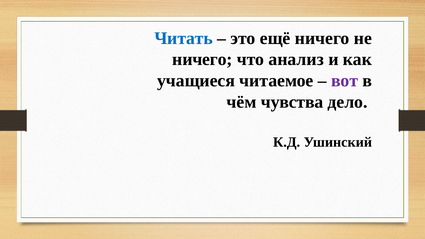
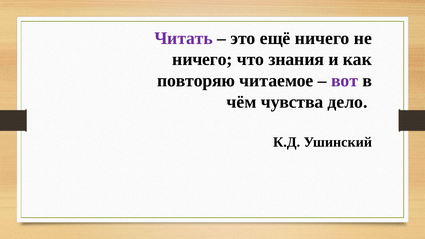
Читать colour: blue -> purple (184, 38)
анализ: анализ -> знания (296, 59)
учащиеся: учащиеся -> повторяю (196, 81)
